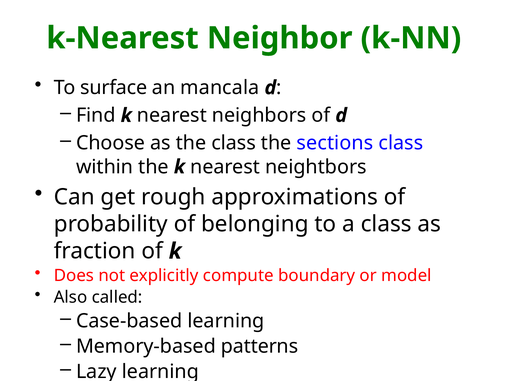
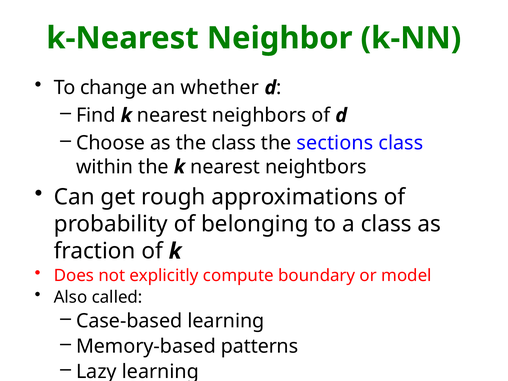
surface: surface -> change (114, 88)
mancala: mancala -> whether (220, 88)
